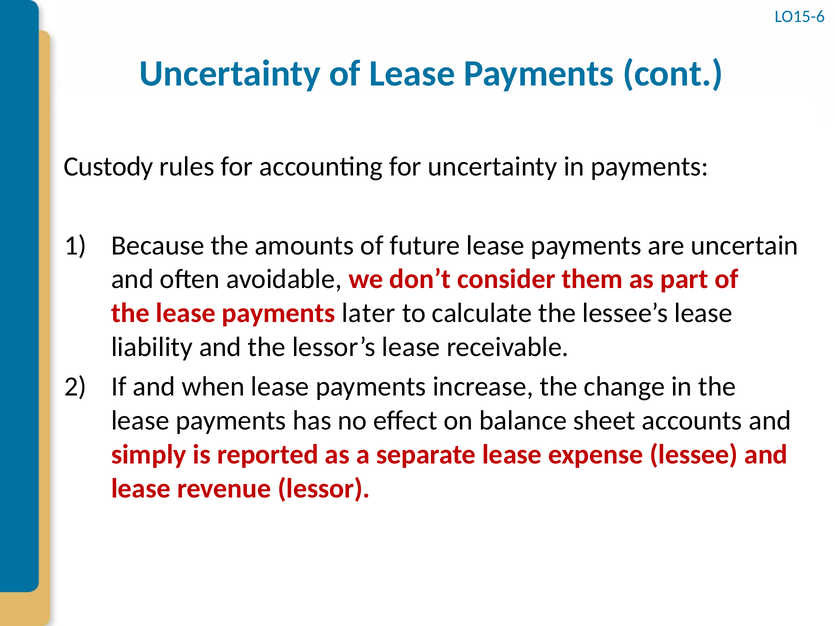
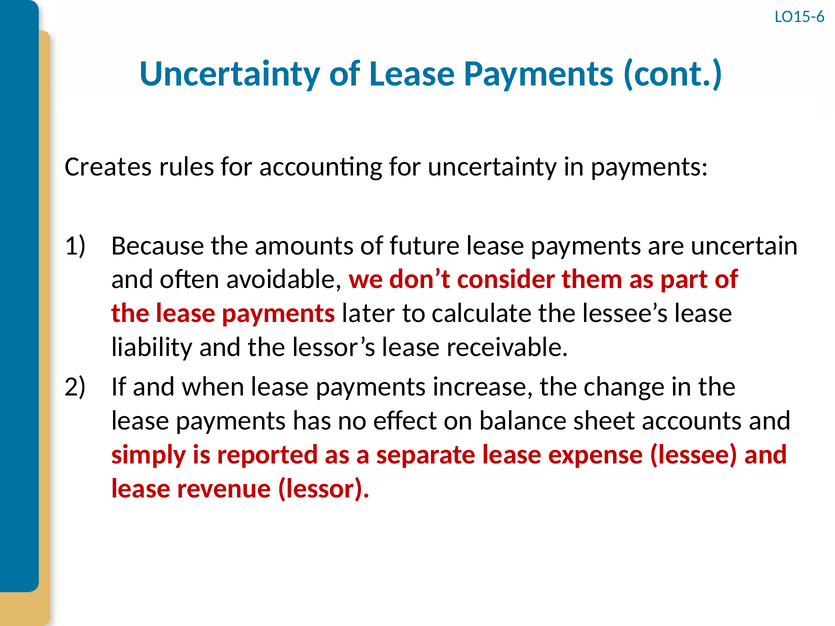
Custody: Custody -> Creates (108, 166)
